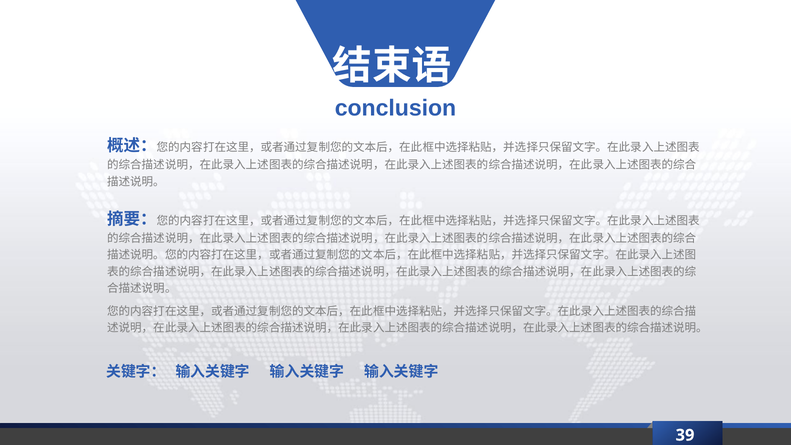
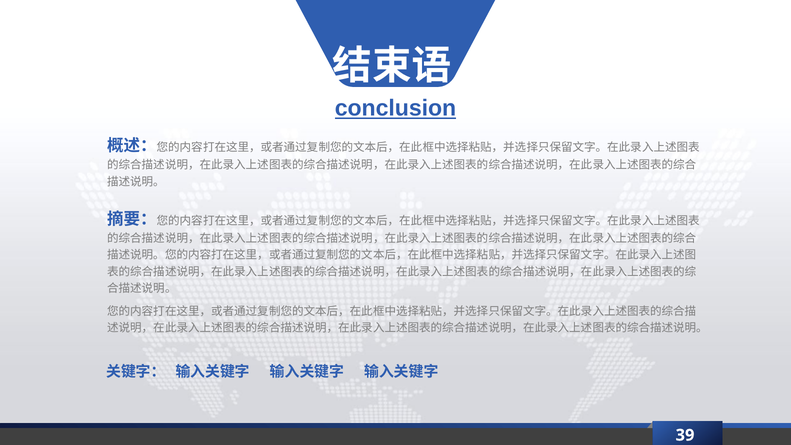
conclusion underline: none -> present (395, 108)
